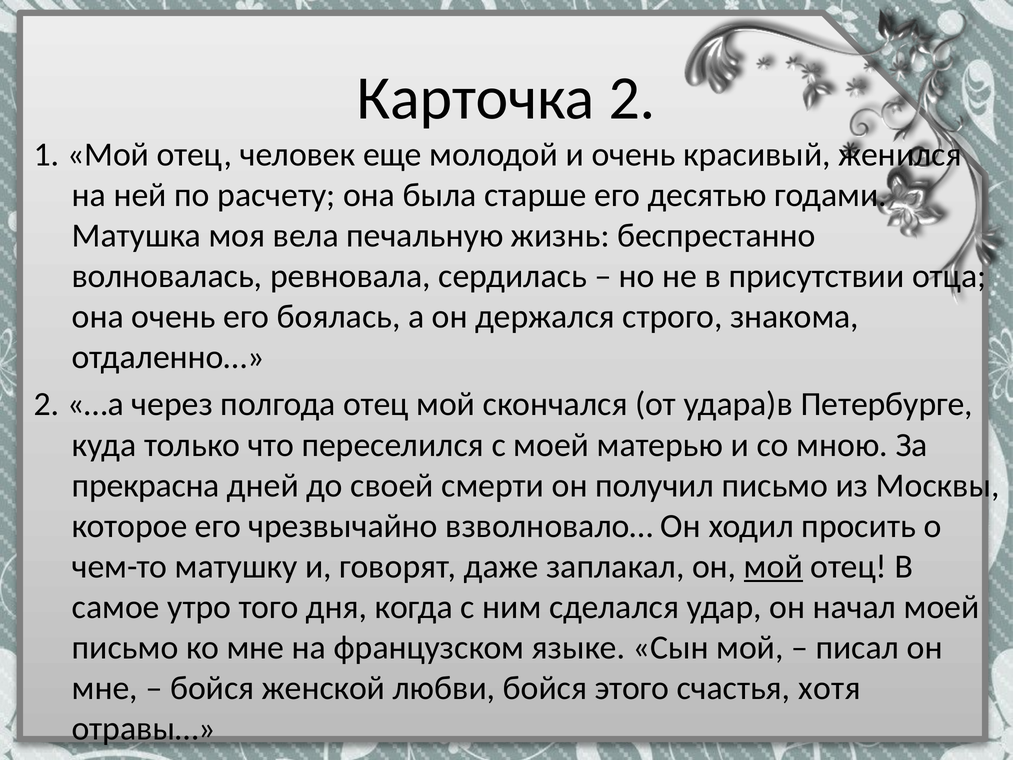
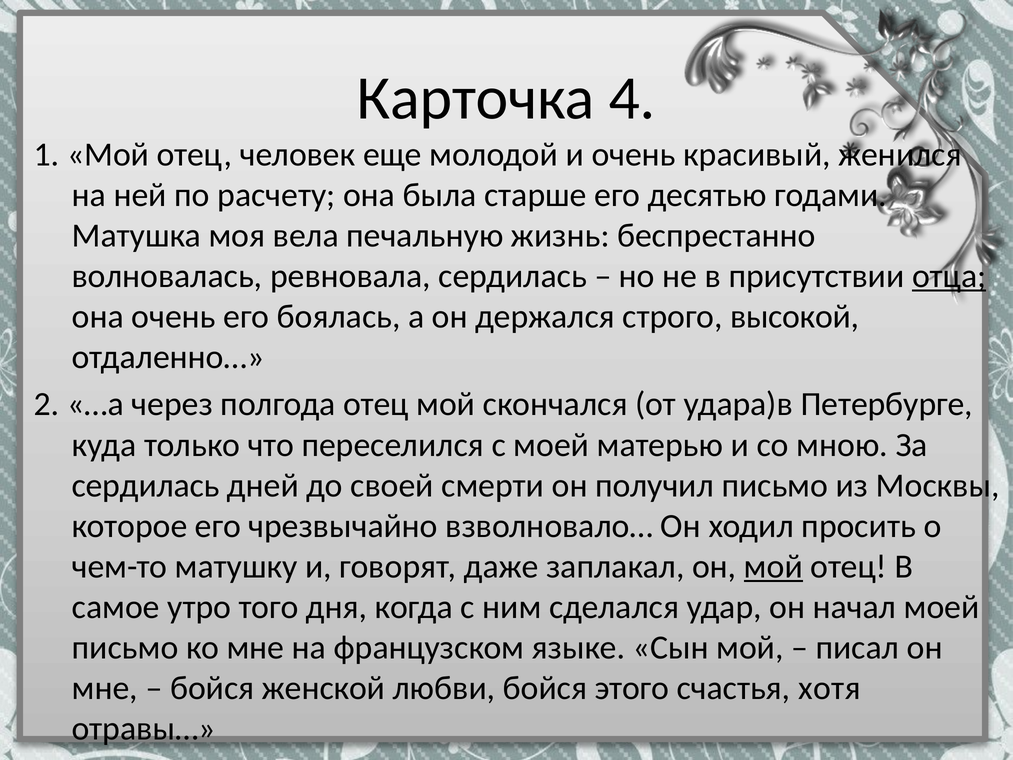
Карточка 2: 2 -> 4 (632, 98)
отца underline: none -> present (949, 276)
знакома: знакома -> высокой (795, 316)
прекрасна: прекрасна -> сердилась (146, 485)
